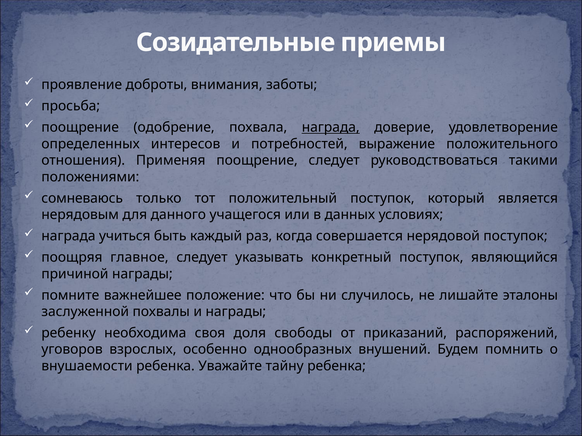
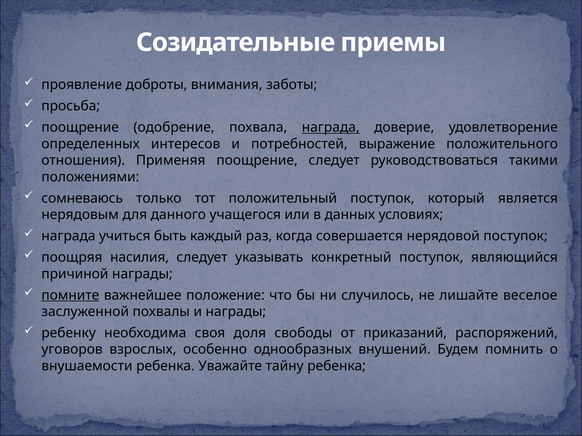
главное: главное -> насилия (140, 258)
помните underline: none -> present (70, 295)
эталоны: эталоны -> веселое (530, 295)
